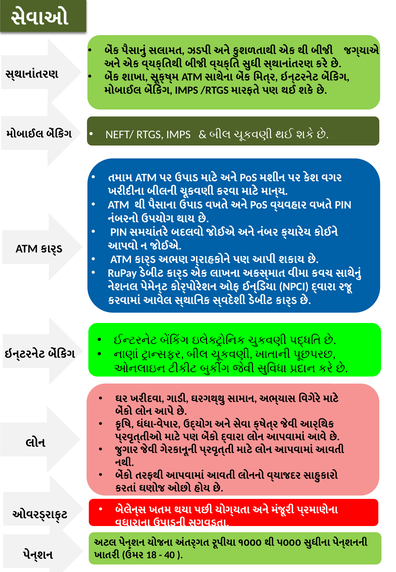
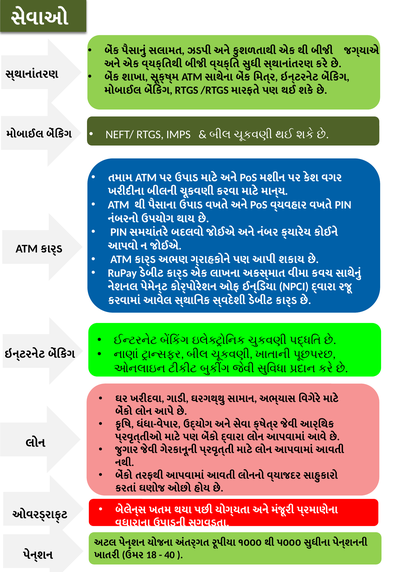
IMPS: IMPS -> RTGS (187, 90)
